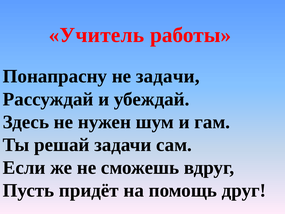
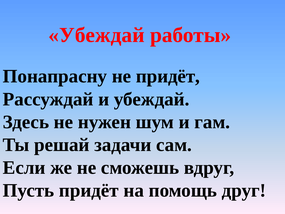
Учитель: Учитель -> Убеждай (96, 35)
не задачи: задачи -> придёт (168, 76)
